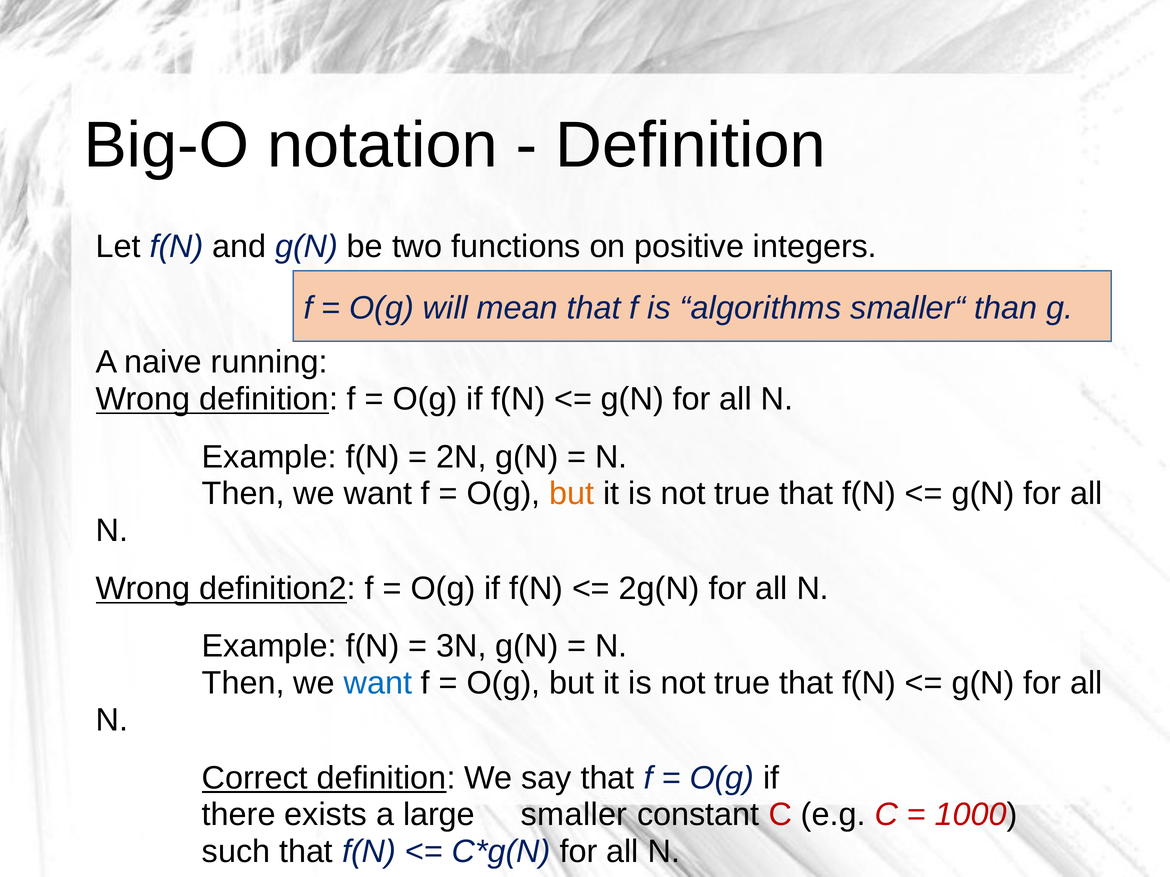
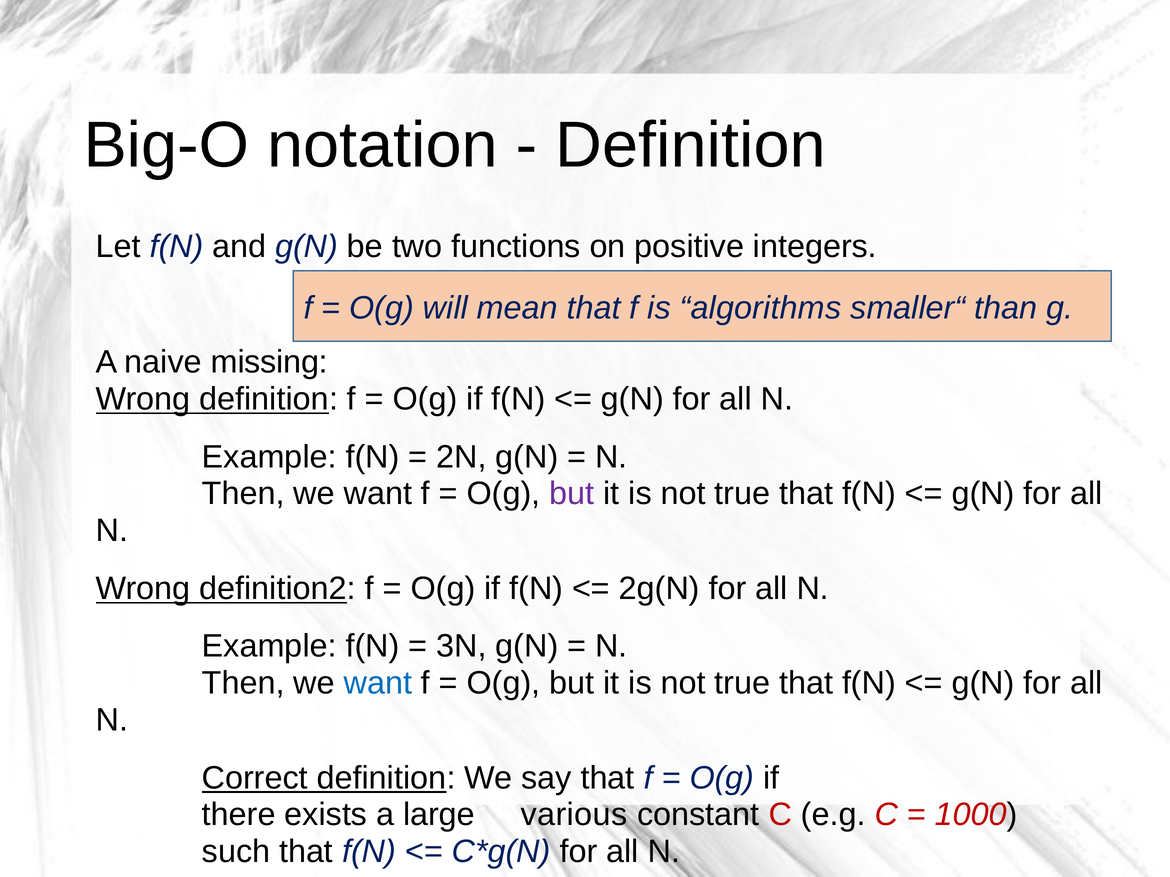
running: running -> missing (269, 362)
but colour: orange -> purple (572, 494)
smaller: smaller -> various (574, 815)
